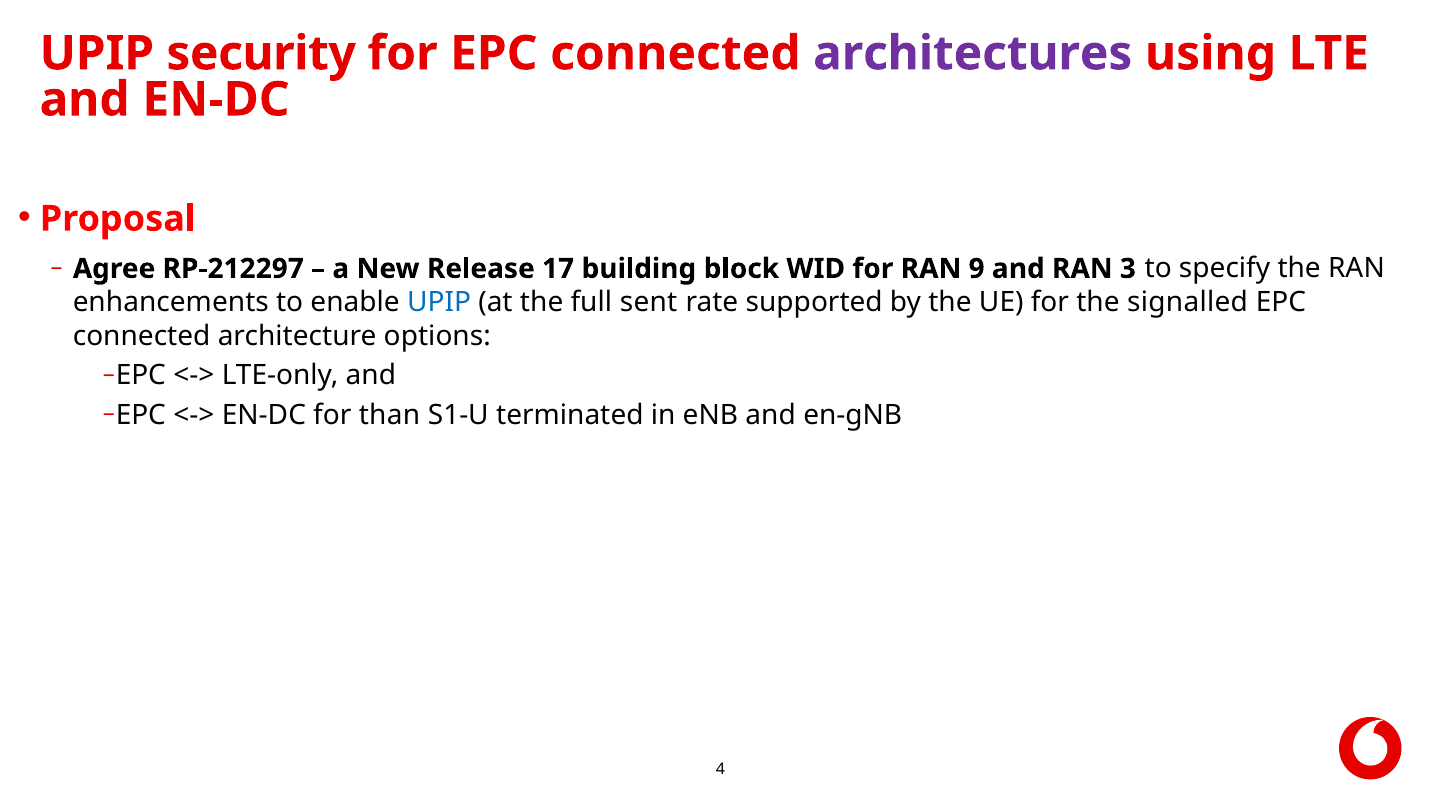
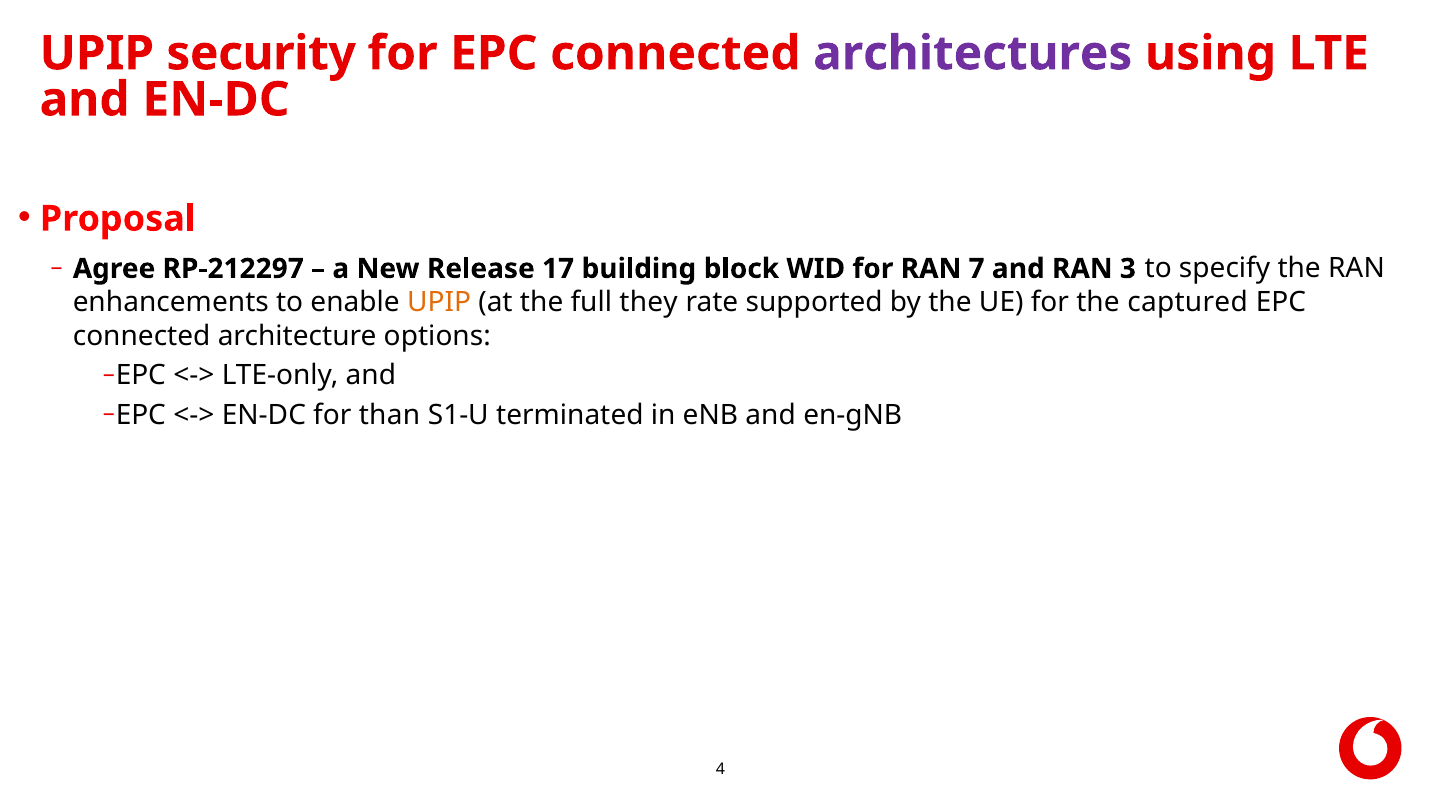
9: 9 -> 7 (977, 269)
UPIP colour: blue -> orange (439, 302)
sent: sent -> they (649, 302)
signalled: signalled -> captured (1188, 302)
